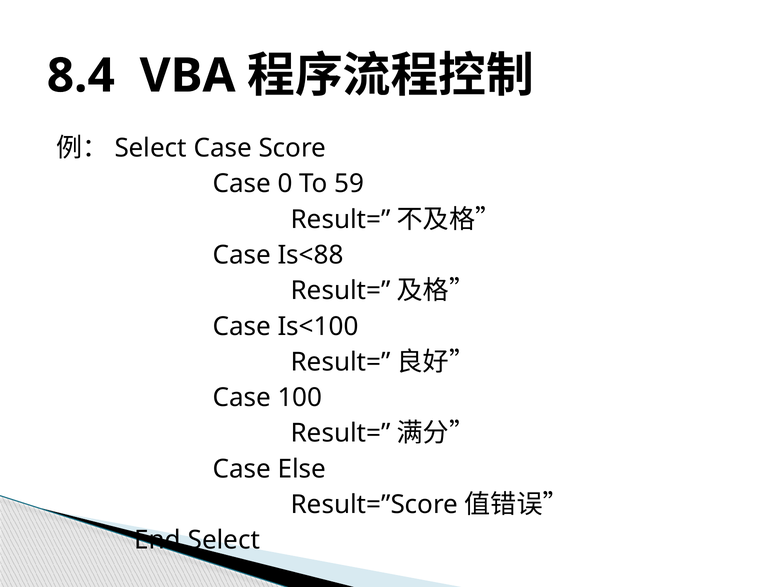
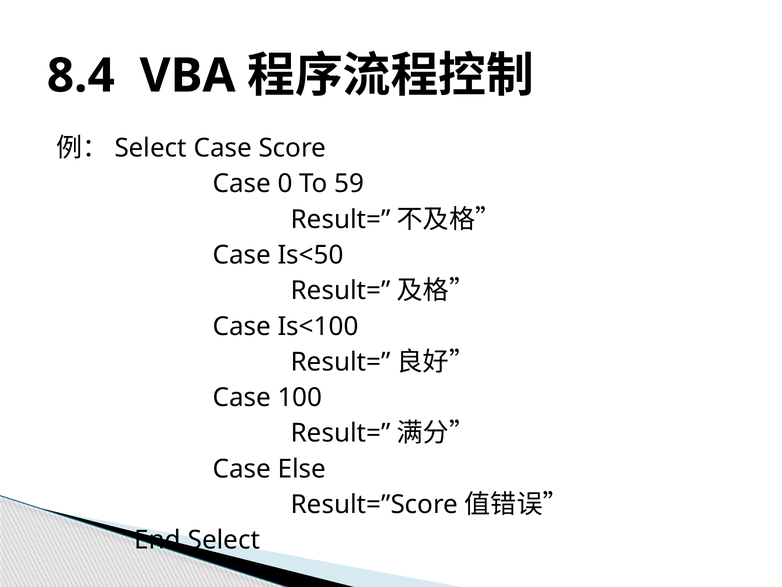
Is<88: Is<88 -> Is<50 (311, 255)
